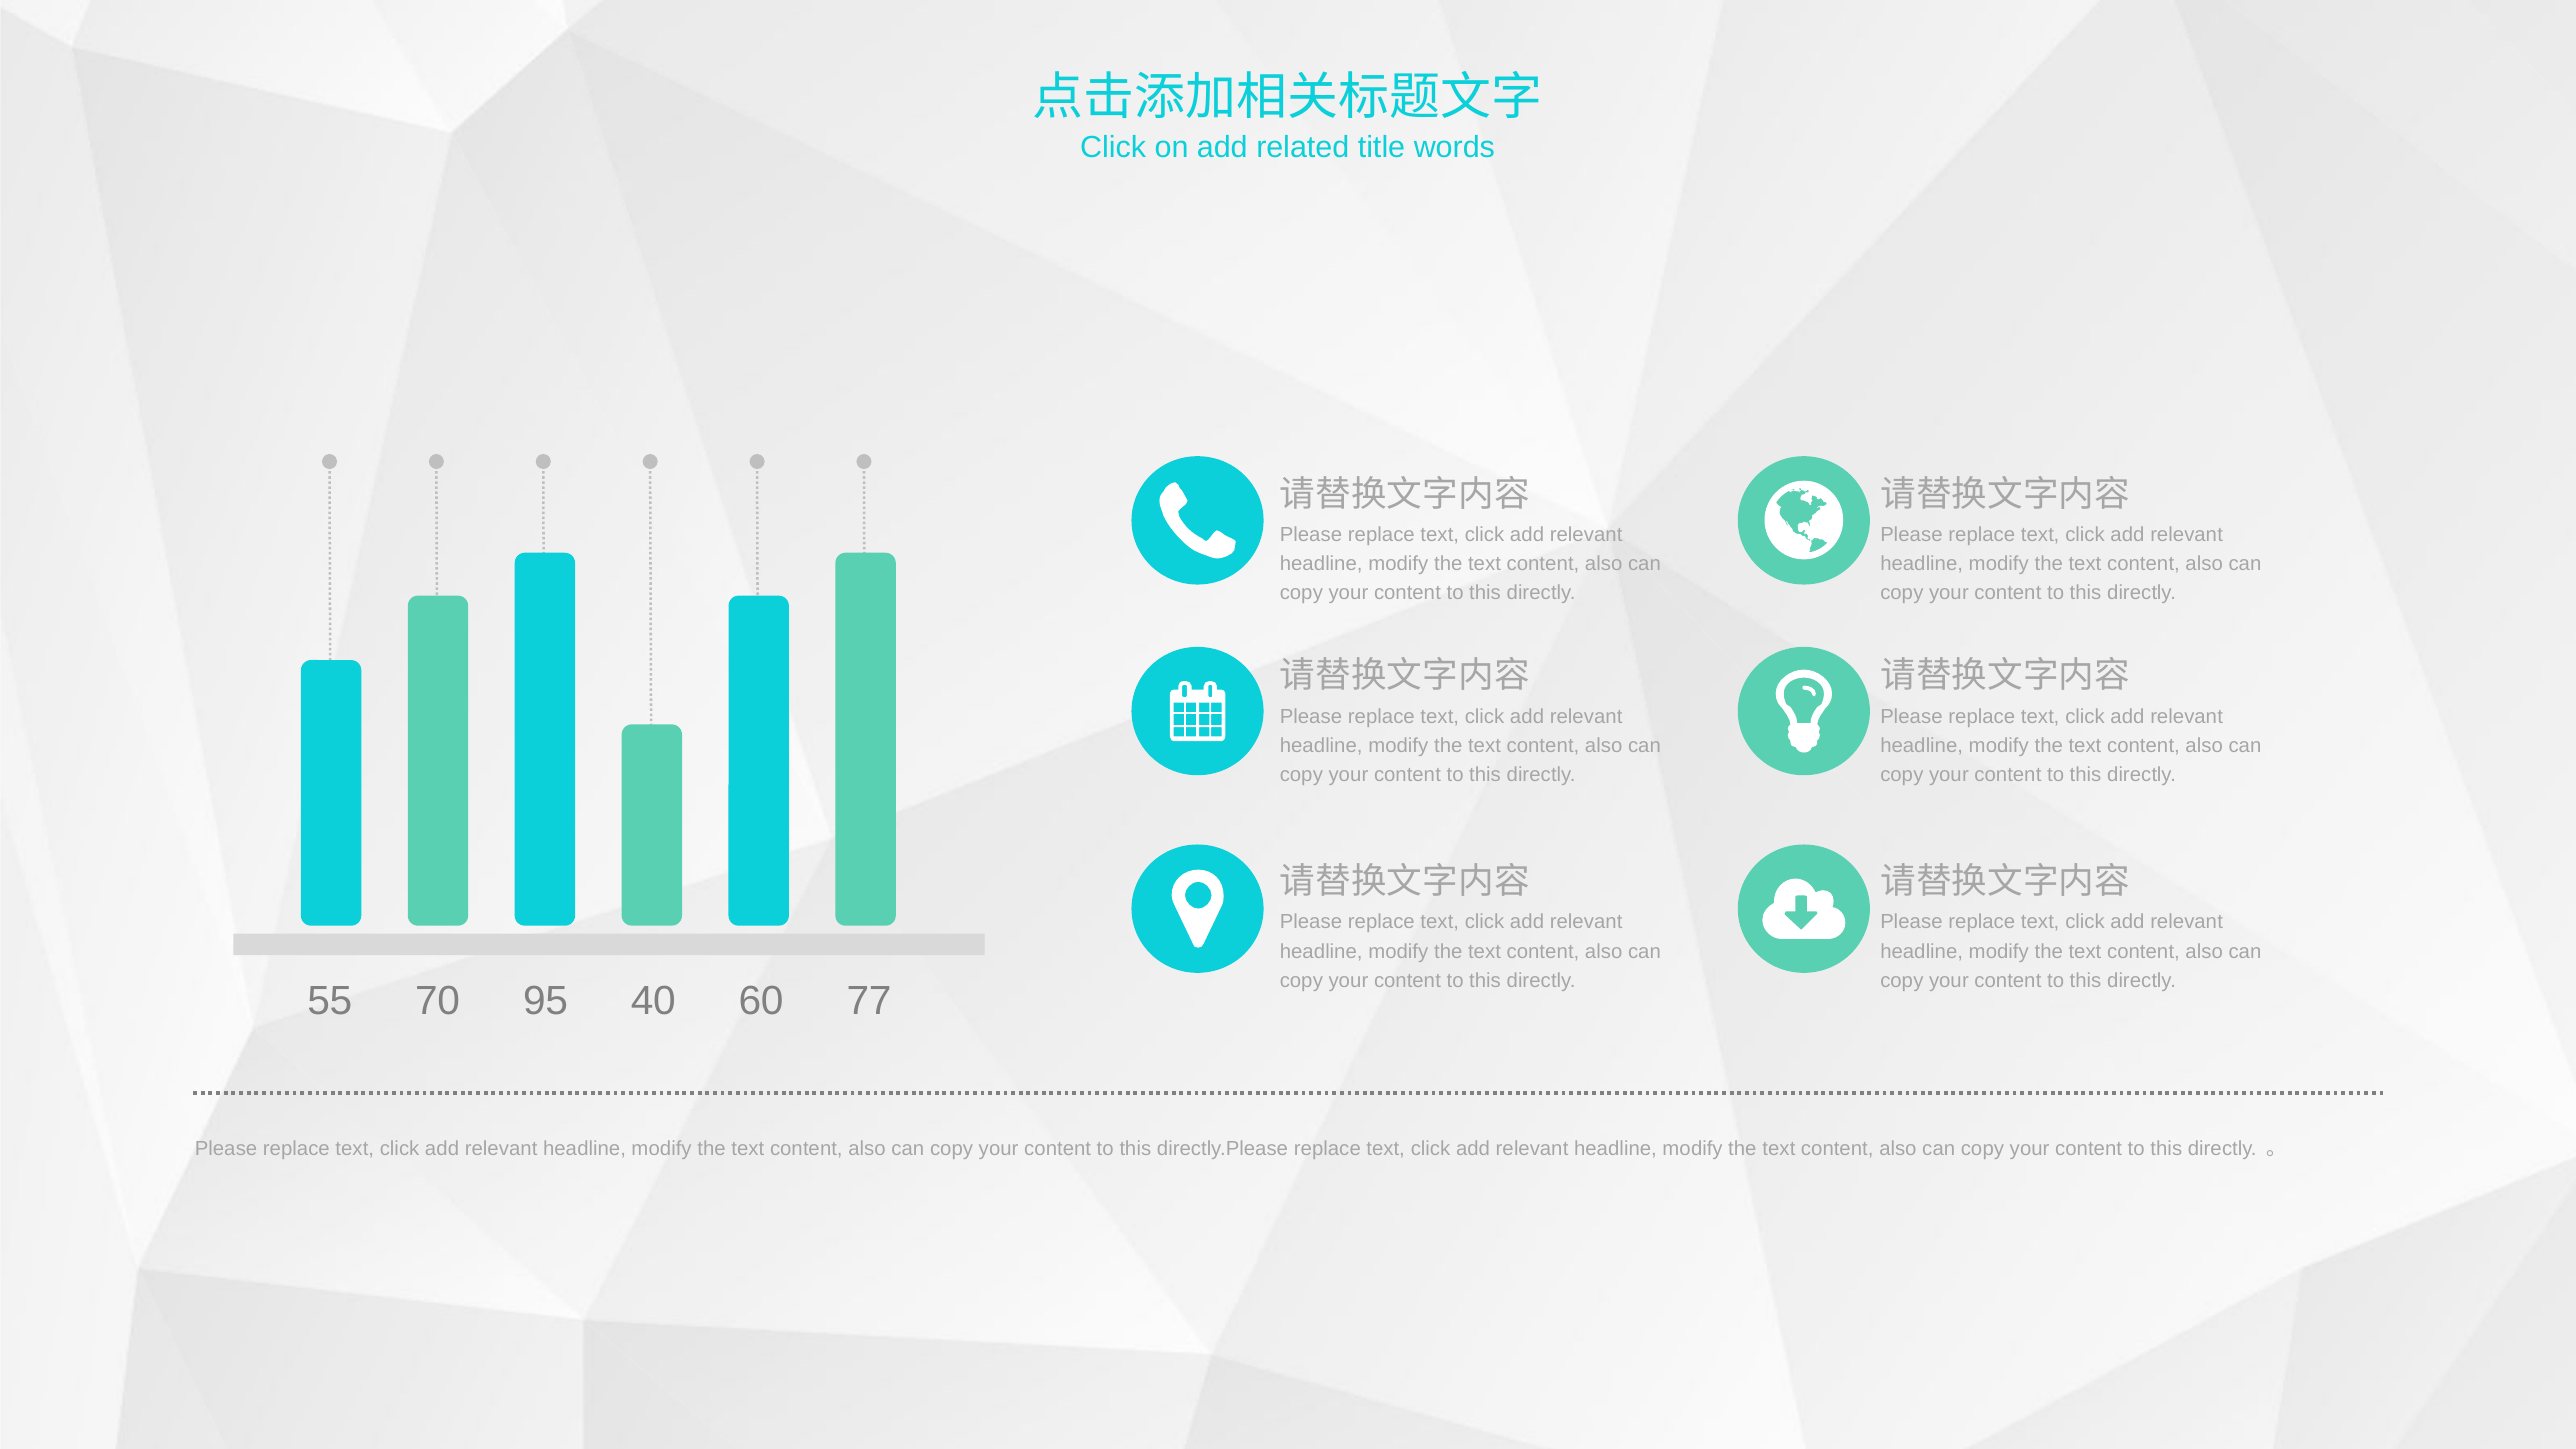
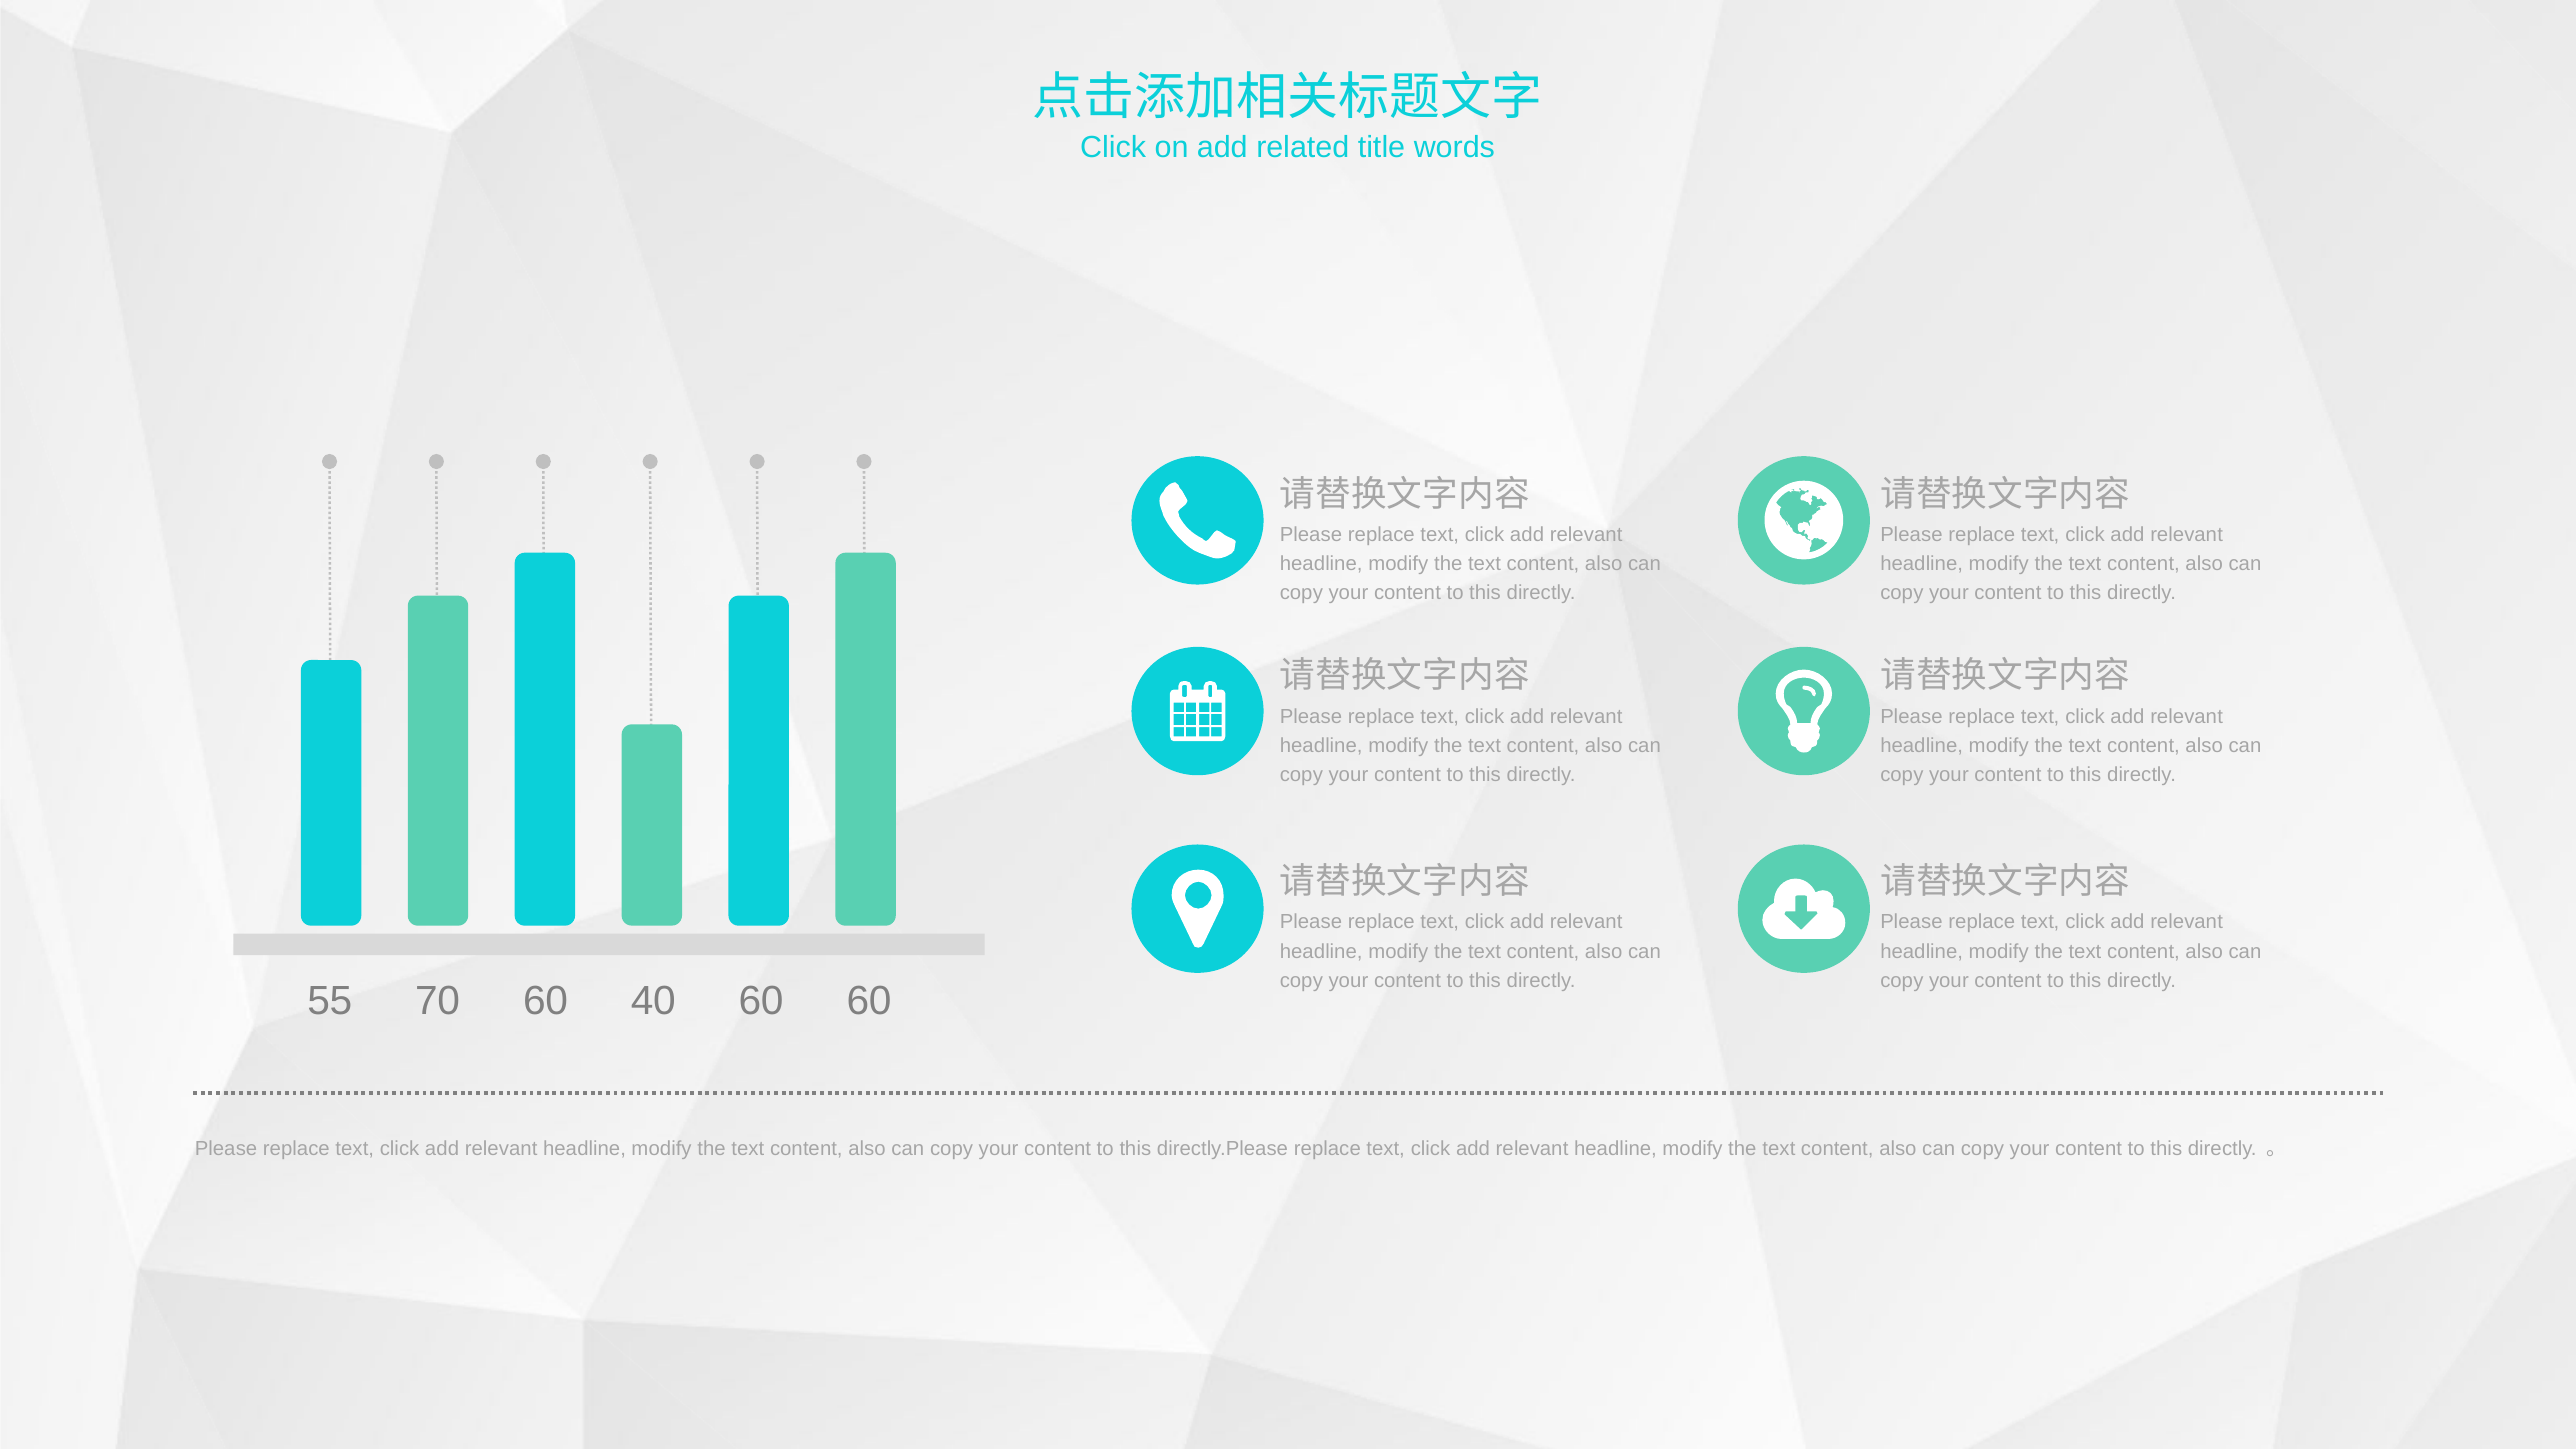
70 95: 95 -> 60 (546, 1001)
60 77: 77 -> 60 (869, 1001)
